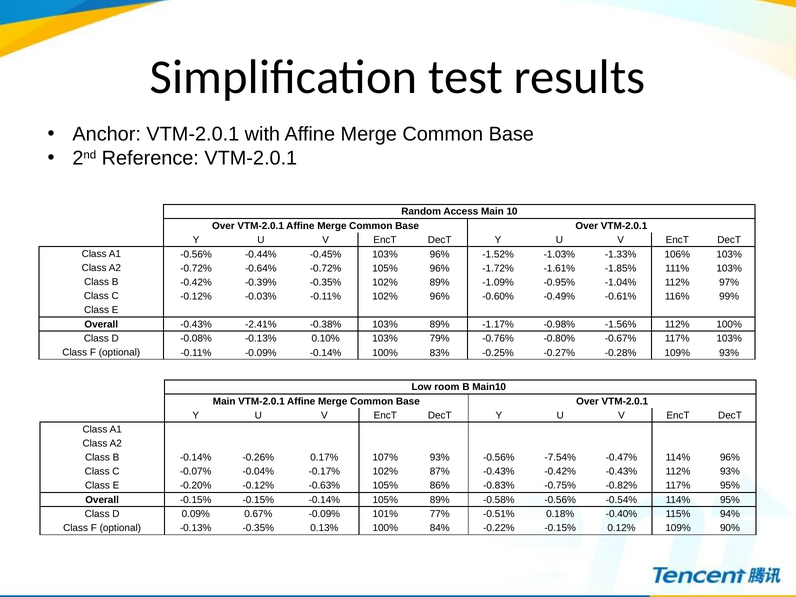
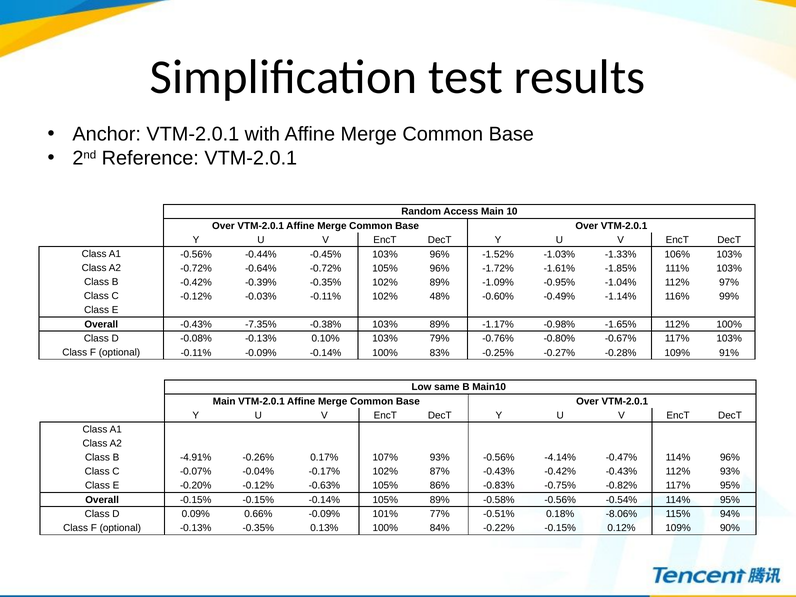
102% 96%: 96% -> 48% (440, 296)
-0.61%: -0.61% -> -1.14% (621, 296)
-2.41%: -2.41% -> -7.35% (261, 325)
-1.56%: -1.56% -> -1.65% (621, 325)
109% 93%: 93% -> 91% (729, 353)
room: room -> same (447, 387)
B -0.14%: -0.14% -> -4.91% (196, 458)
-7.54%: -7.54% -> -4.14% (560, 458)
0.67%: 0.67% -> 0.66% (258, 514)
-0.40%: -0.40% -> -8.06% (621, 514)
